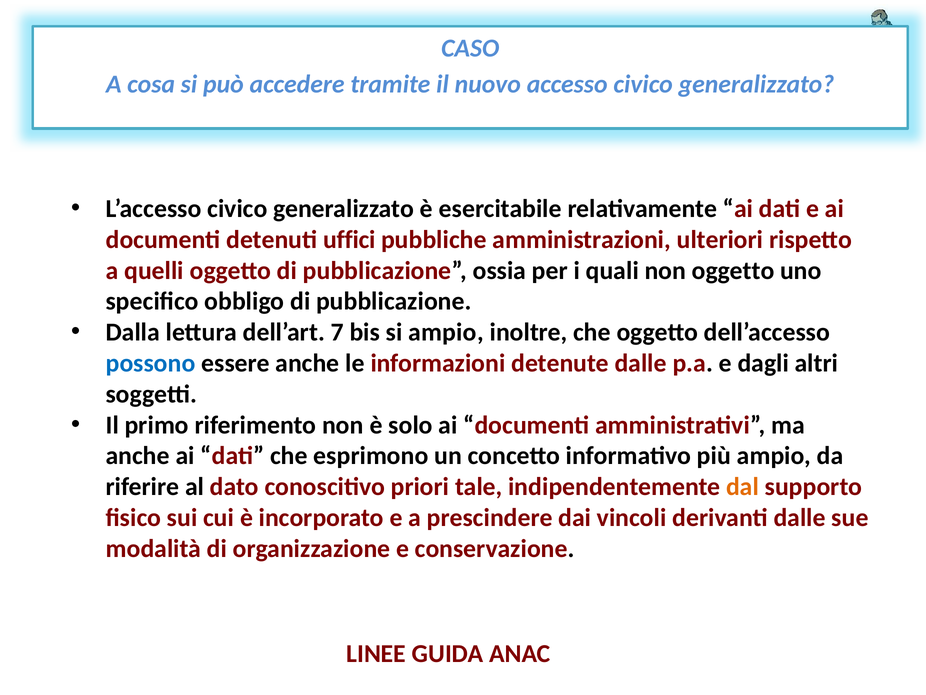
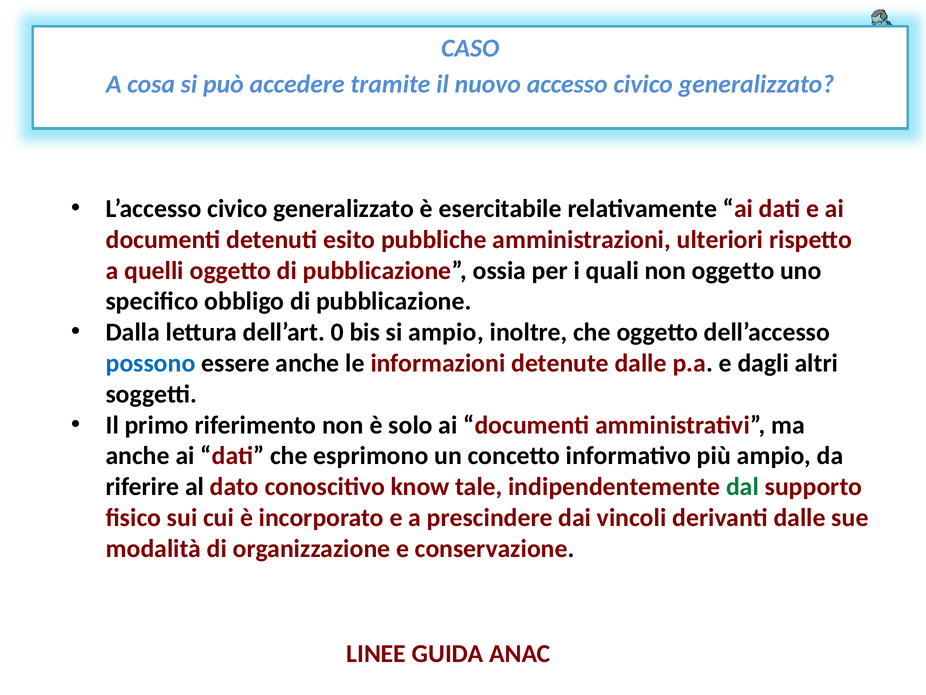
uffici: uffici -> esito (349, 239)
7: 7 -> 0 (337, 332)
priori: priori -> know (420, 487)
dal colour: orange -> green (742, 487)
